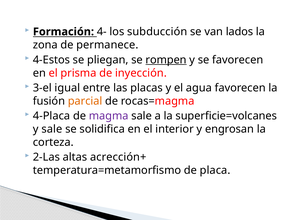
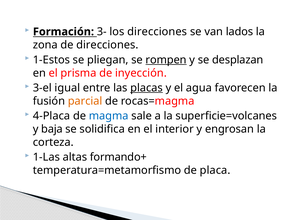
4-: 4- -> 3- (102, 32)
los subducción: subducción -> direcciones (157, 32)
de permanece: permanece -> direcciones (107, 45)
4-Estos: 4-Estos -> 1-Estos (51, 60)
se favorecen: favorecen -> desplazan (238, 60)
placas underline: none -> present (147, 88)
magma colour: purple -> blue (109, 116)
y sale: sale -> baja (52, 129)
2-Las: 2-Las -> 1-Las (46, 157)
acrección+: acrección+ -> formando+ (118, 157)
